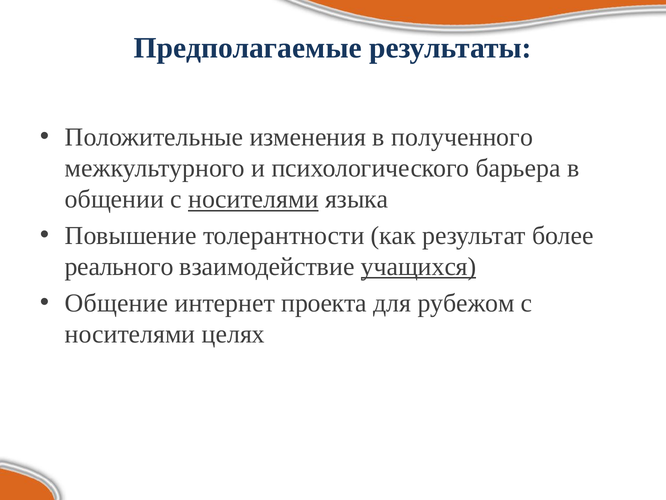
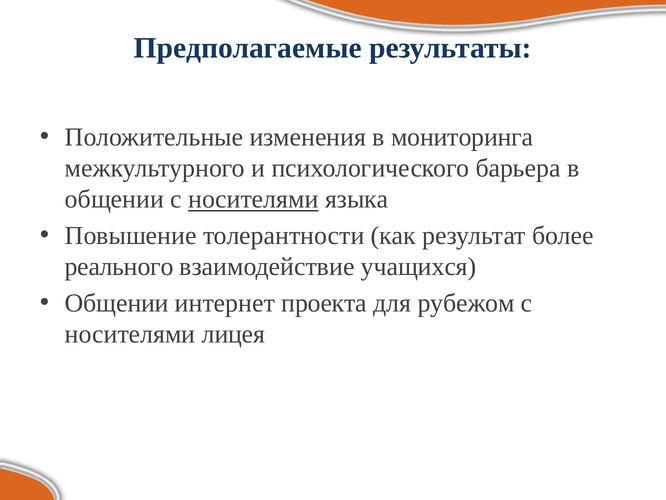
полученного: полученного -> мониторинга (462, 137)
учащихся underline: present -> none (419, 266)
Общение: Общение -> Общении (117, 303)
целях: целях -> лицея (233, 334)
